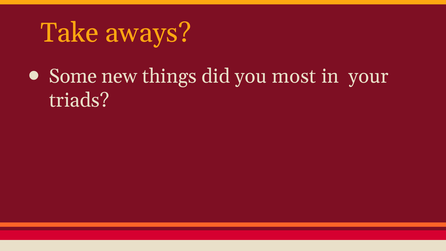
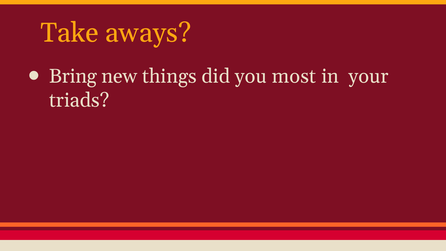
Some: Some -> Bring (73, 76)
